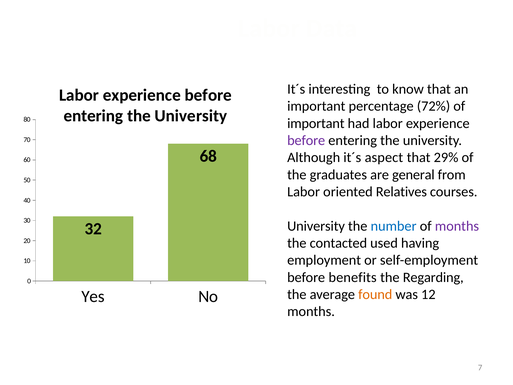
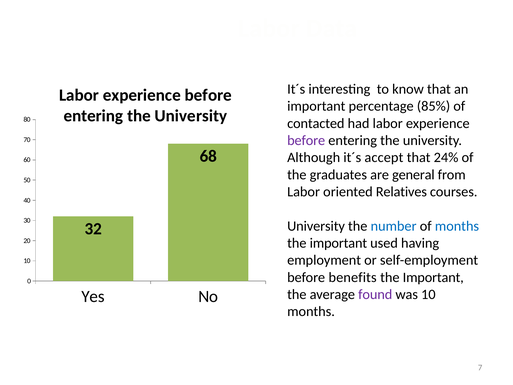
72%: 72% -> 85% (434, 106)
important: important -> contacted (316, 123)
aspect: aspect -> accept (384, 157)
29%: 29% -> 24% (446, 157)
months colour: purple -> blue (457, 226)
contacted: contacted -> important (338, 243)
Regarding: Regarding -> Important (433, 277)
found colour: orange -> purple (375, 294)
was 12: 12 -> 10 (428, 294)
